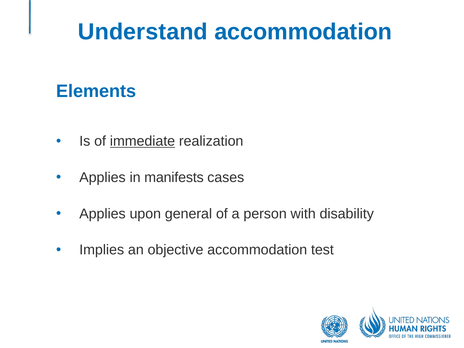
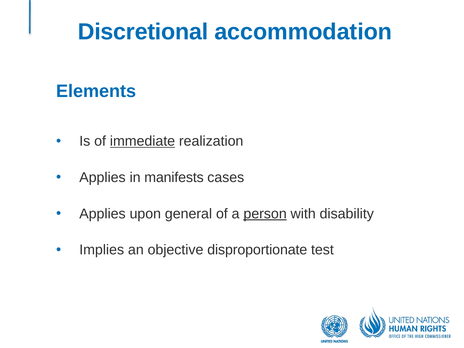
Understand: Understand -> Discretional (143, 32)
person underline: none -> present (265, 214)
objective accommodation: accommodation -> disproportionate (257, 250)
